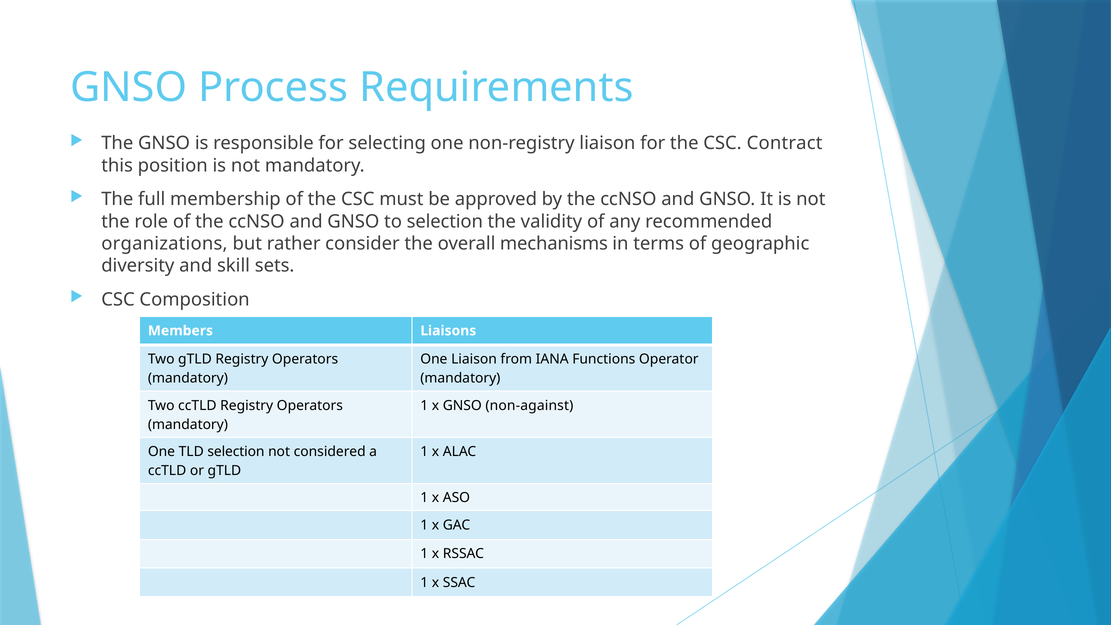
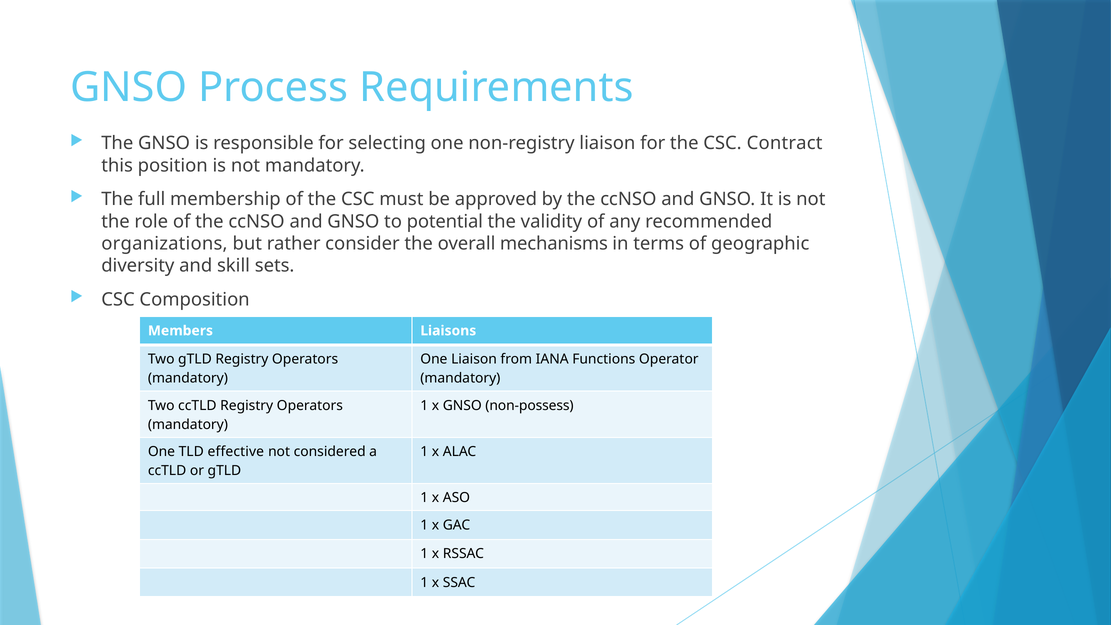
to selection: selection -> potential (445, 221)
non-against: non-against -> non-possess (530, 406)
TLD selection: selection -> effective (236, 452)
